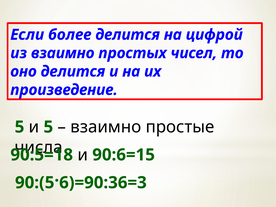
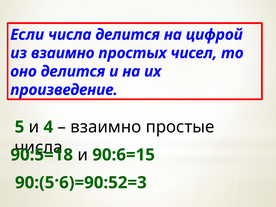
Если более: более -> числа (70, 35)
и 5: 5 -> 4 (48, 127)
90:(5·6)=90:36=3: 90:(5·6)=90:36=3 -> 90:(5·6)=90:52=3 (81, 183)
